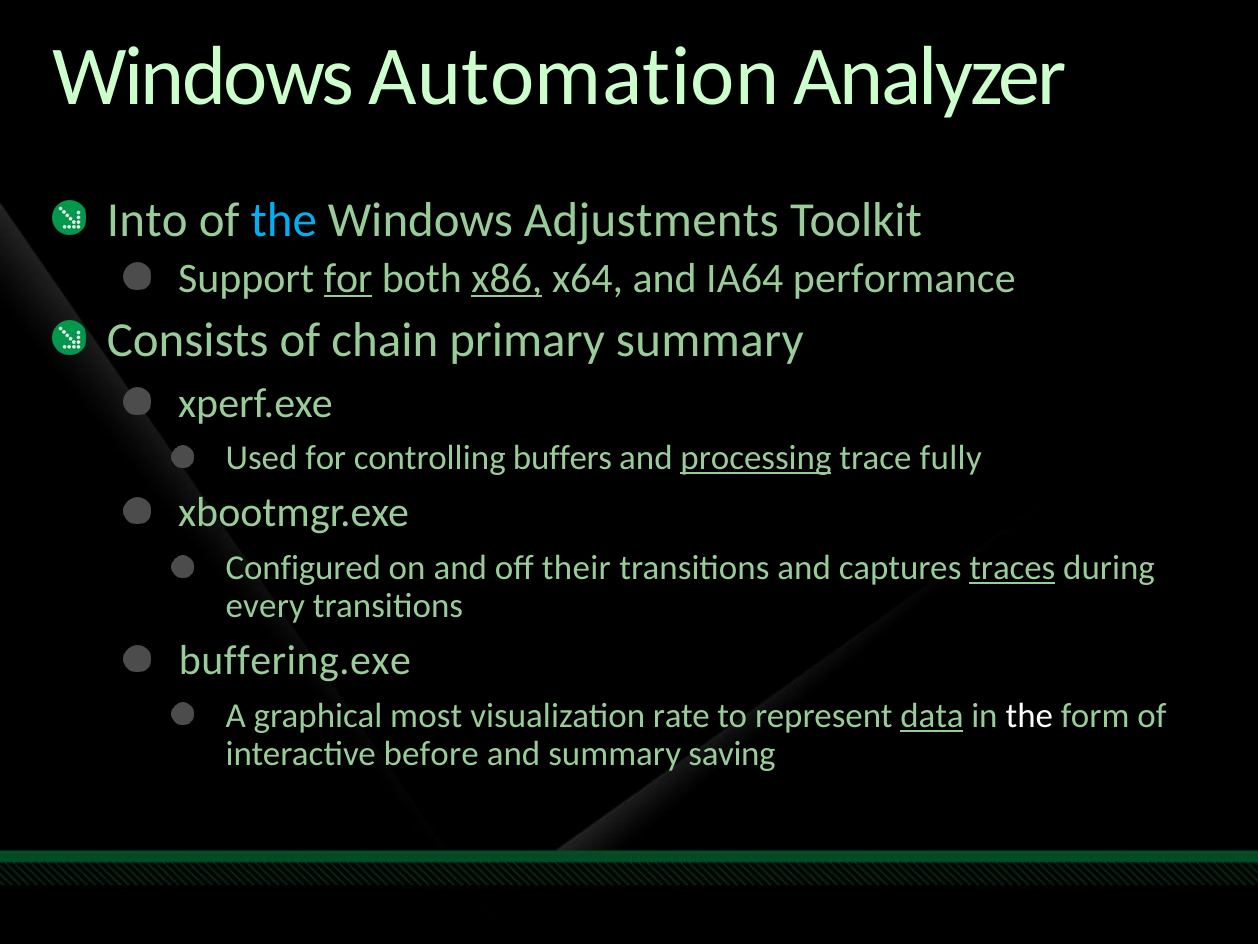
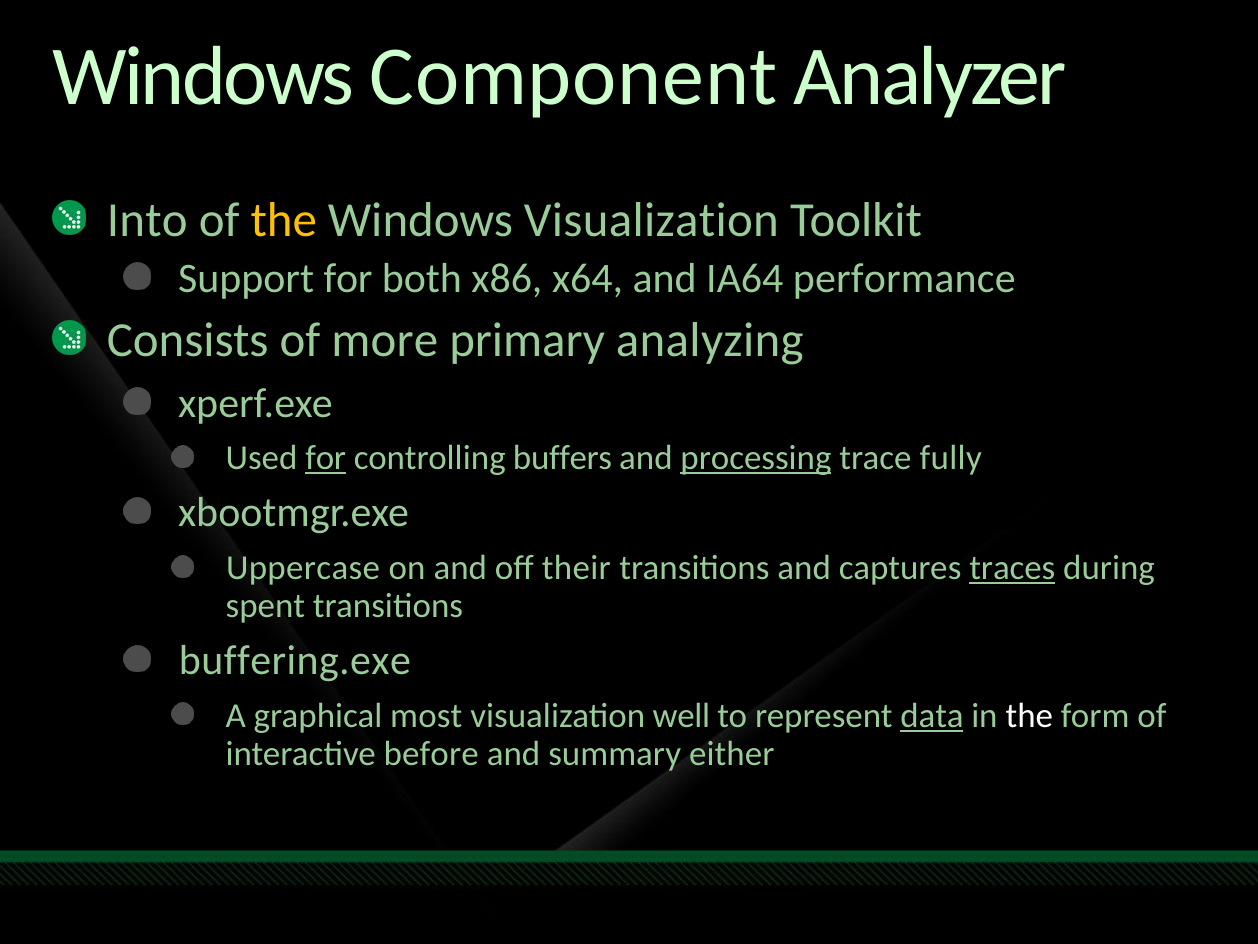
Automation: Automation -> Component (574, 76)
the colour: light blue -> yellow (284, 221)
Windows Adjustments: Adjustments -> Visualization (651, 221)
for underline: present -> none (348, 278)
x86 underline: present -> none (507, 278)
chain: chain -> more (385, 340)
primary summary: summary -> analyzing (710, 340)
for underline: none -> present (326, 458)
Configured: Configured -> Uppercase (303, 568)
every: every -> spent (265, 606)
rate: rate -> well (681, 715)
saving: saving -> either (732, 753)
